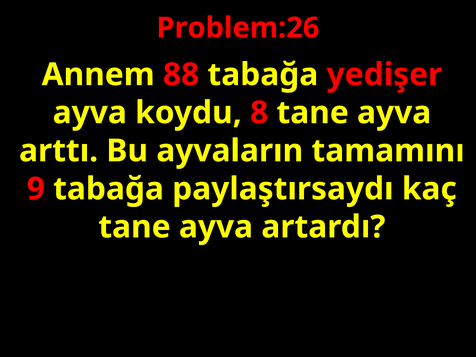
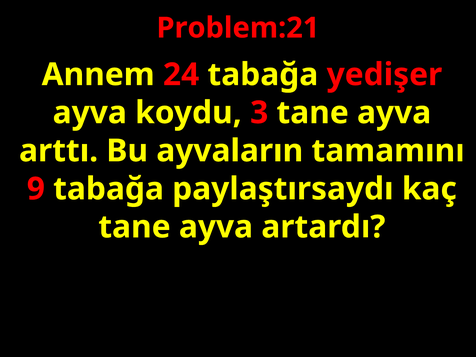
Problem:26: Problem:26 -> Problem:21 (238, 28)
88: 88 -> 24 (181, 75)
8: 8 -> 3 (259, 113)
